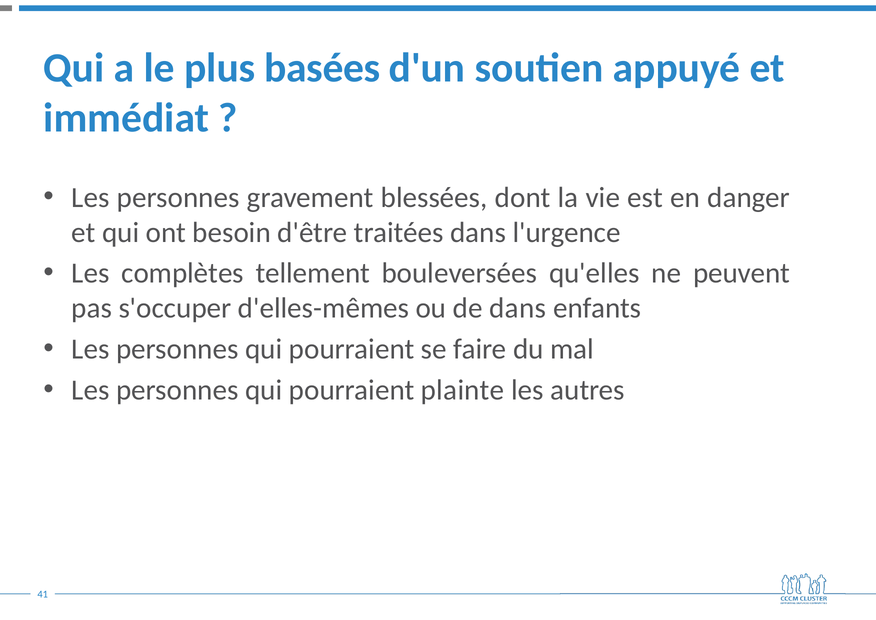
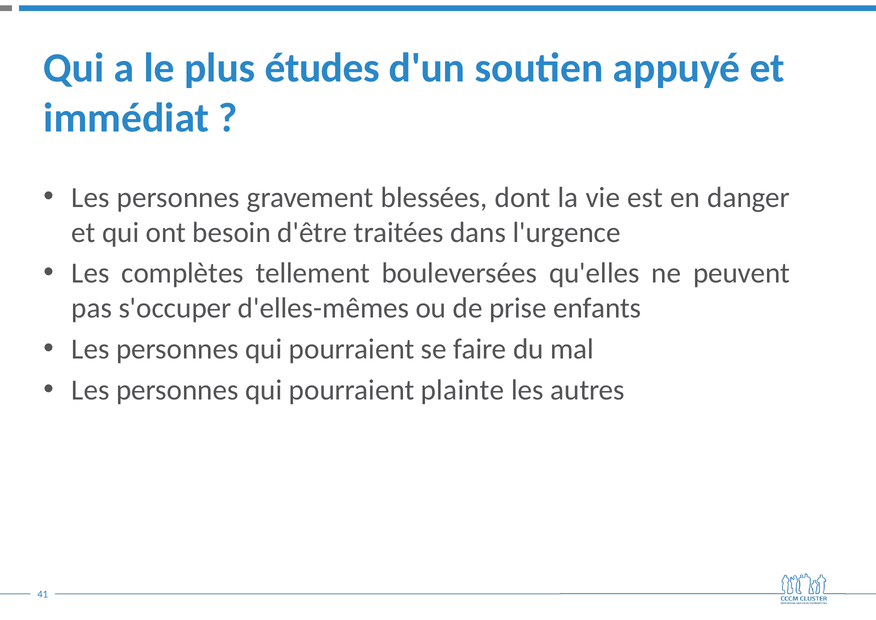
basées: basées -> études (322, 68)
de dans: dans -> prise (518, 308)
